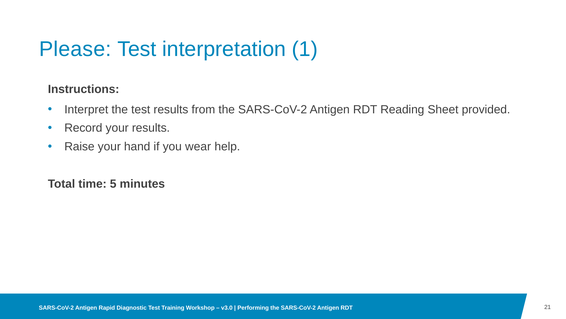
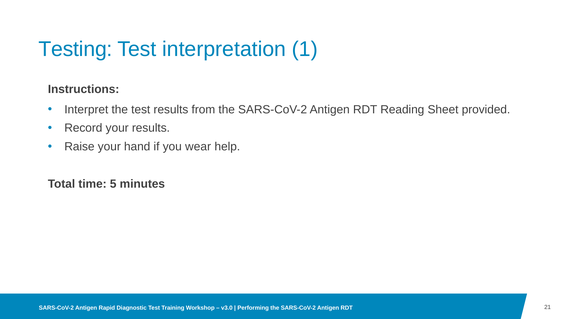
Please: Please -> Testing (76, 49)
